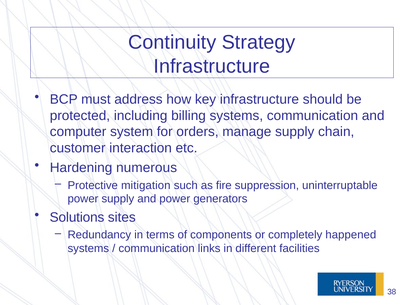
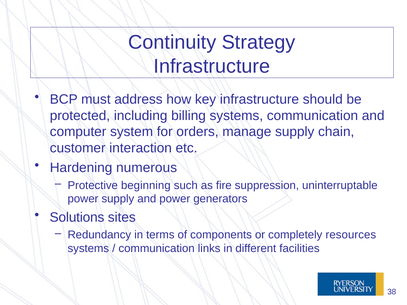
mitigation: mitigation -> beginning (146, 185)
happened: happened -> resources (351, 235)
